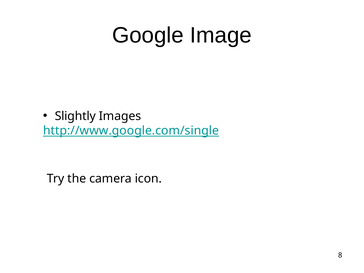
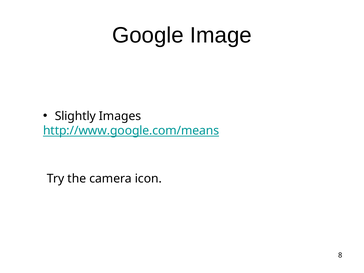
http://www.google.com/single: http://www.google.com/single -> http://www.google.com/means (131, 131)
